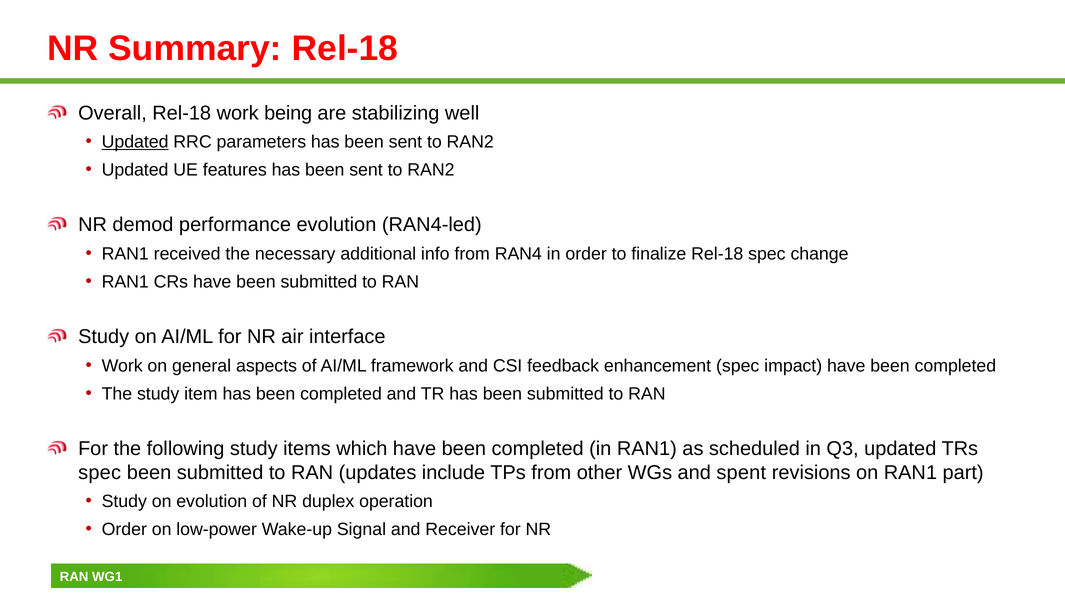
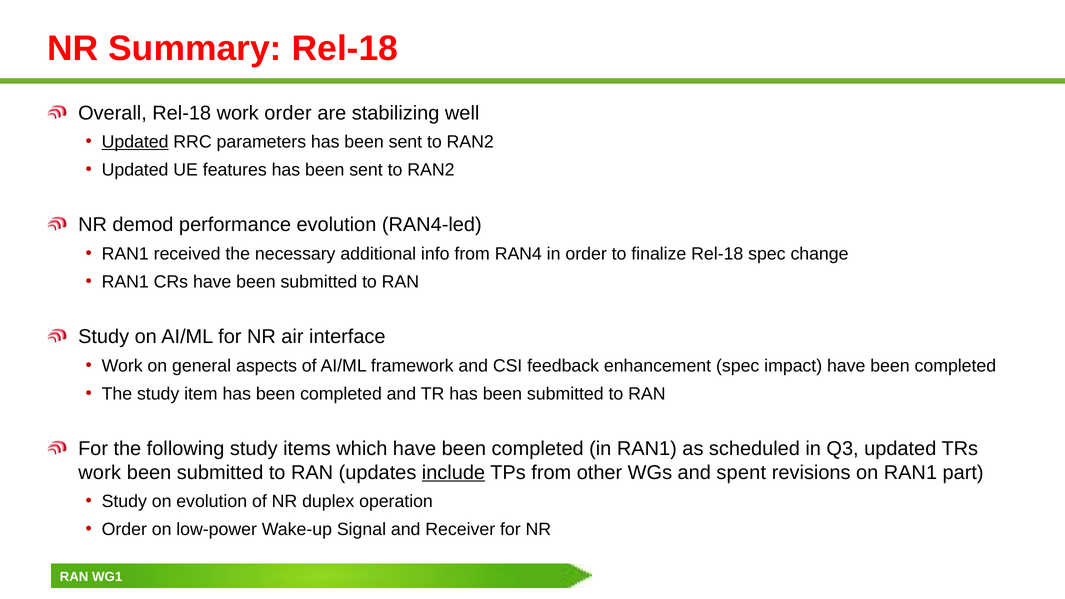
work being: being -> order (288, 113)
spec: spec -> work (100, 472)
include underline: none -> present (453, 472)
